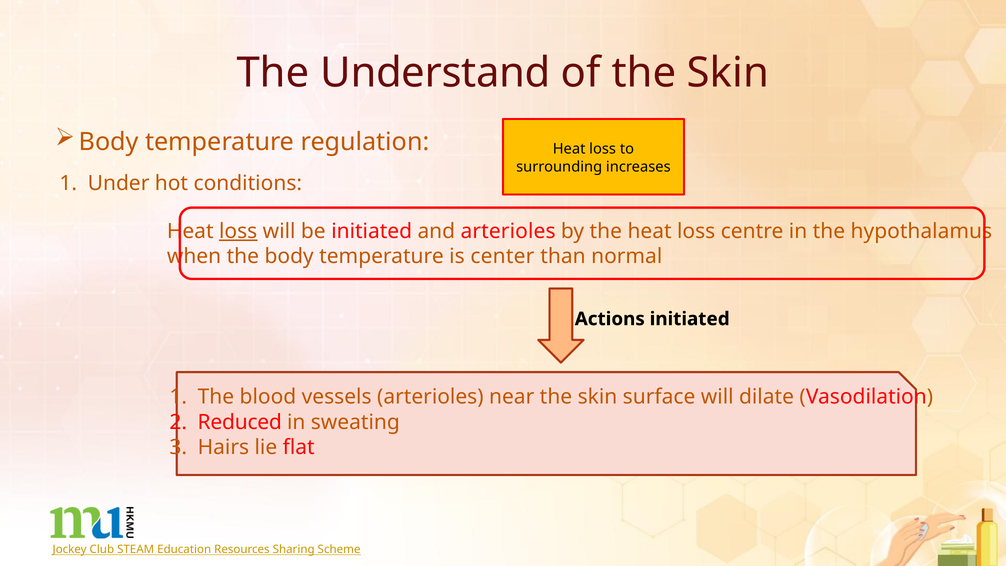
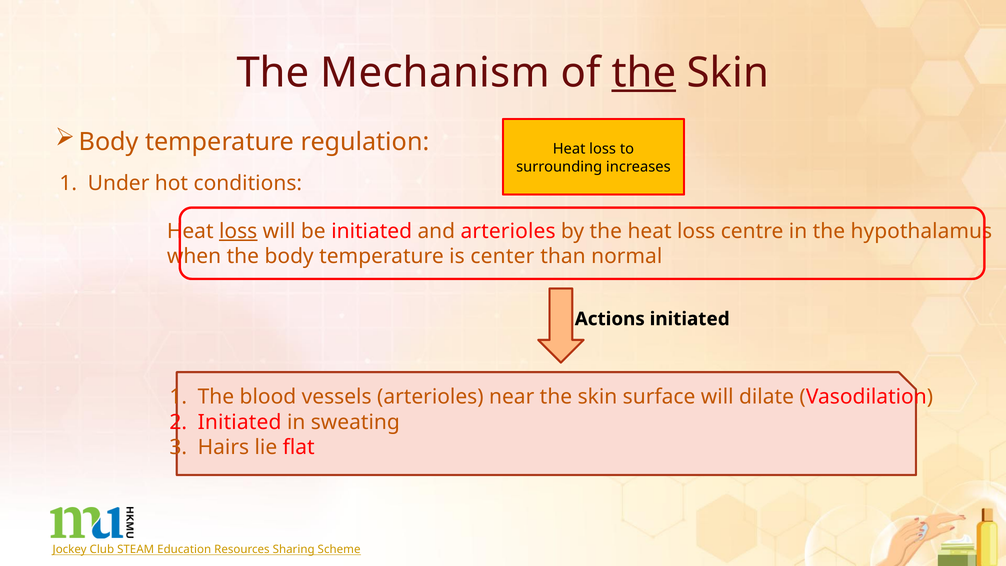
Understand: Understand -> Mechanism (435, 73)
the underline: none -> present (644, 73)
Reduced: Reduced -> Initiated (240, 422)
